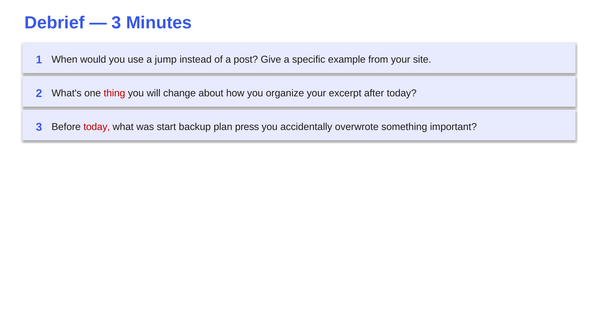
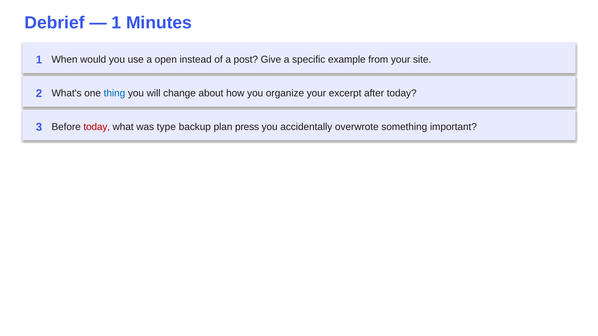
3: 3 -> 1 (116, 23)
jump: jump -> open (166, 60)
thing colour: red -> blue (114, 93)
start: start -> type (166, 127)
